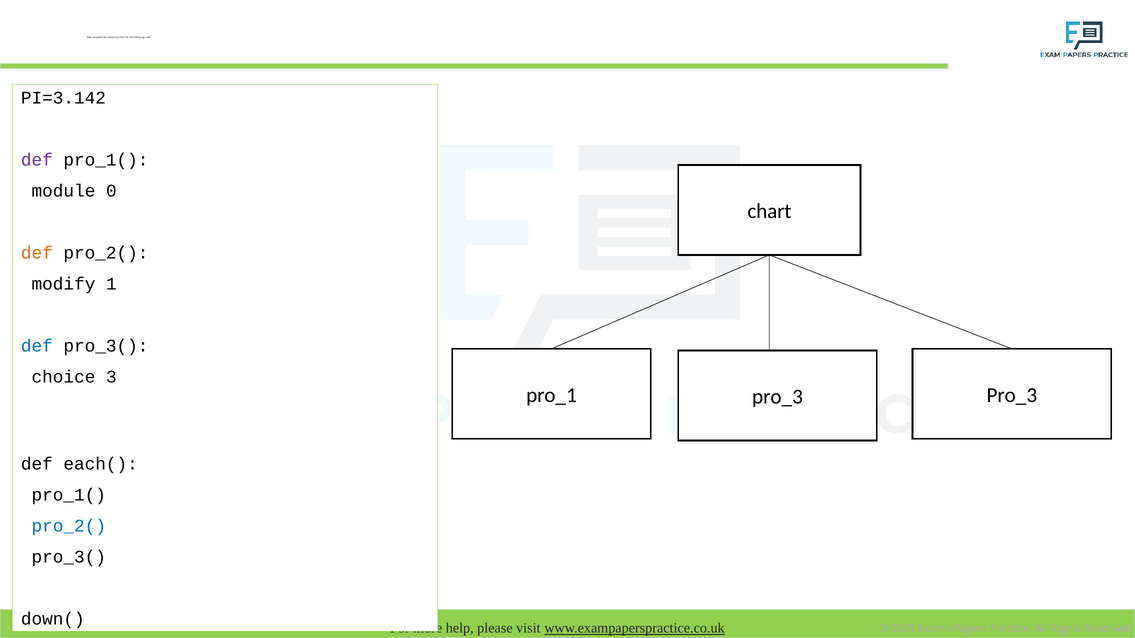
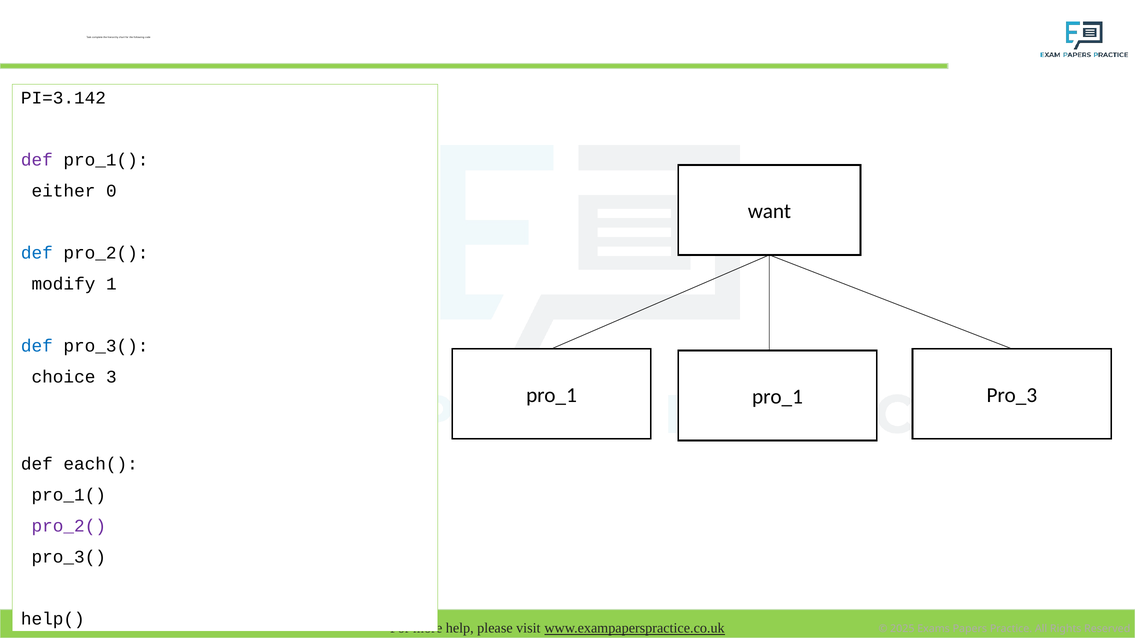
module: module -> either (63, 191)
chart: chart -> want (769, 212)
def colour: orange -> blue (37, 253)
pro_1 pro_3: pro_3 -> pro_1 (777, 397)
pro_2( colour: blue -> purple (69, 526)
down(: down( -> help( (53, 619)
